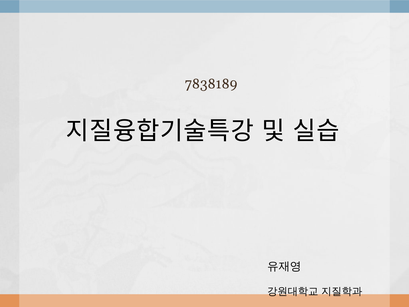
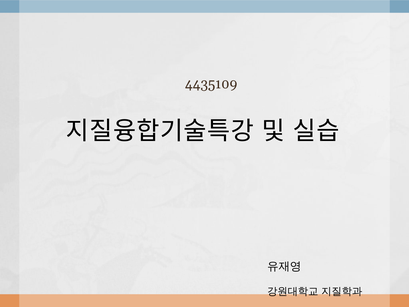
7838189: 7838189 -> 4435109 (211, 84)
